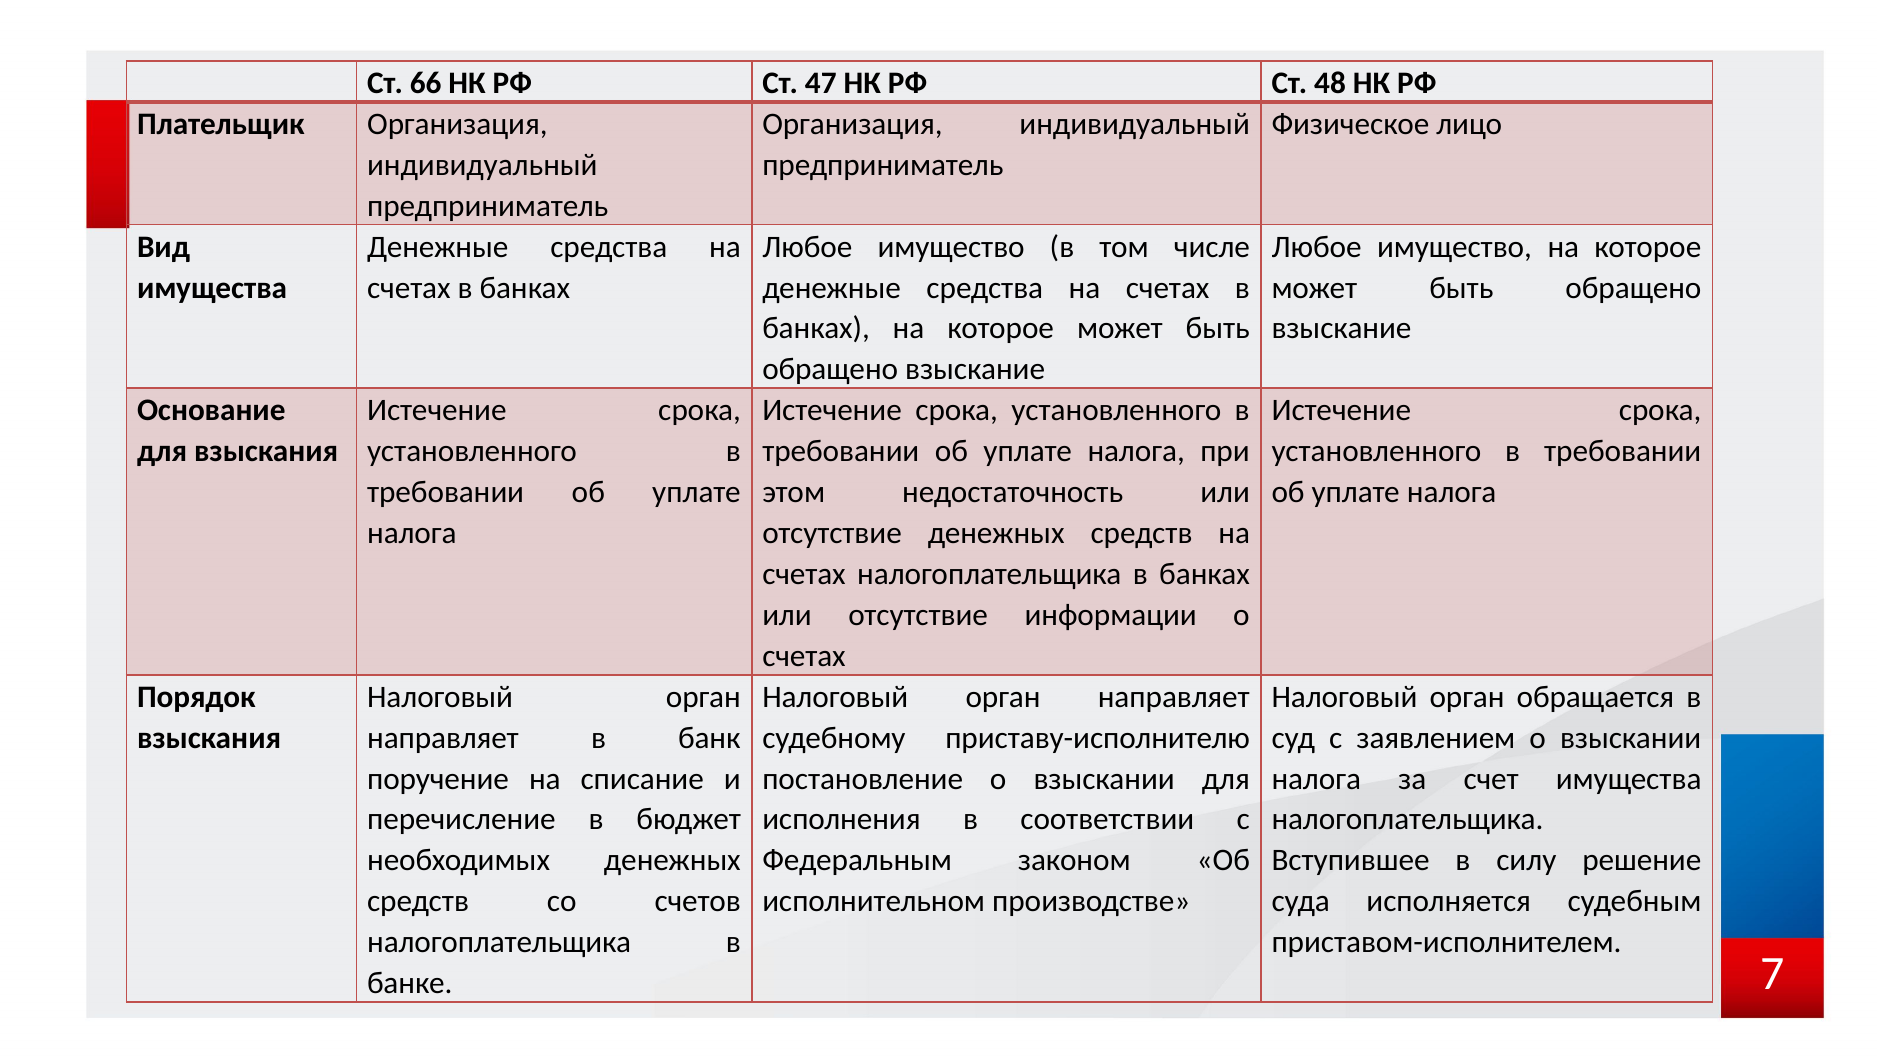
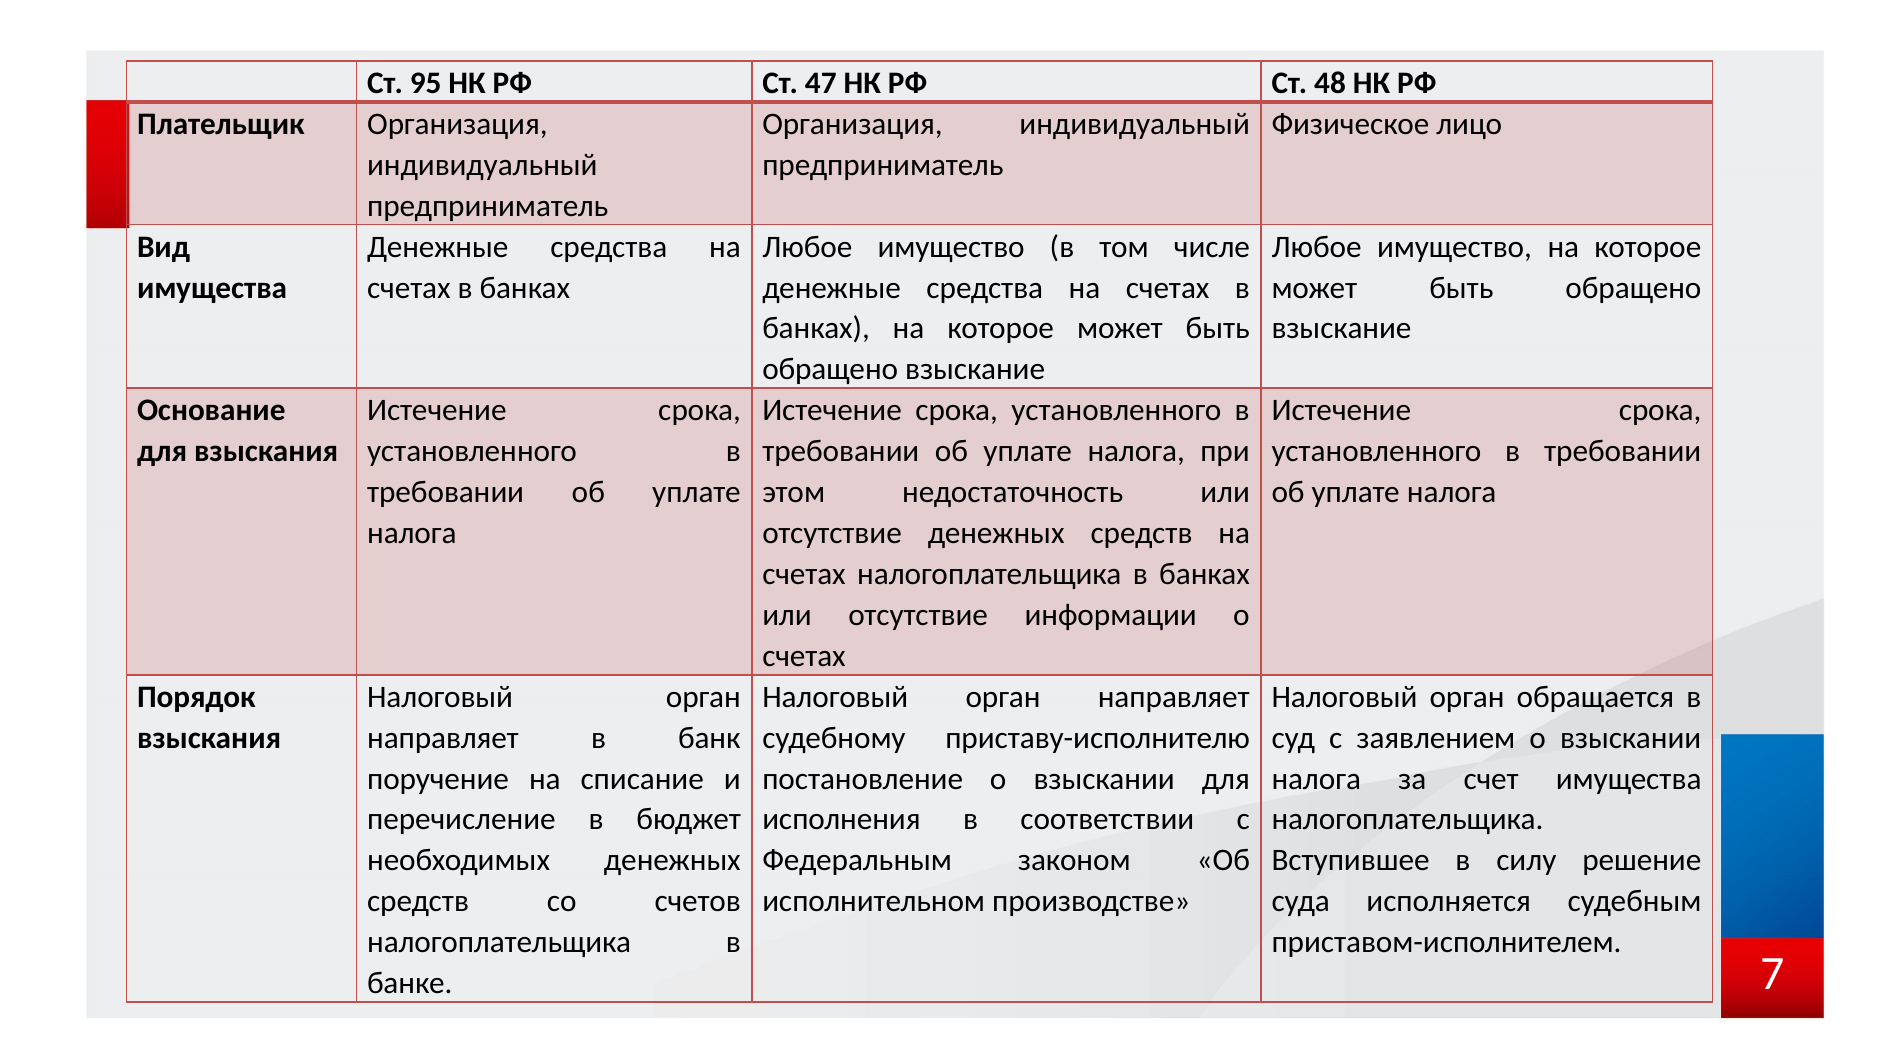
66: 66 -> 95 (426, 83)
